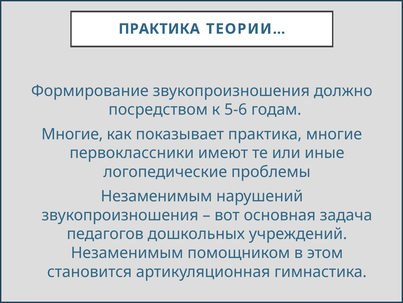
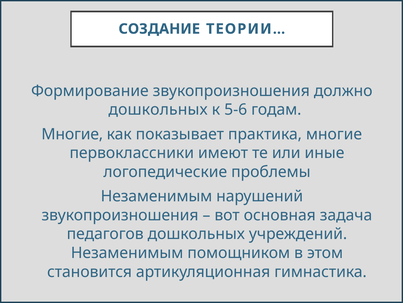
ПРАКТИКА: ПРАКТИКА -> СОЗДАНИЕ (159, 29)
посредством: посредством -> дошкольных (158, 109)
